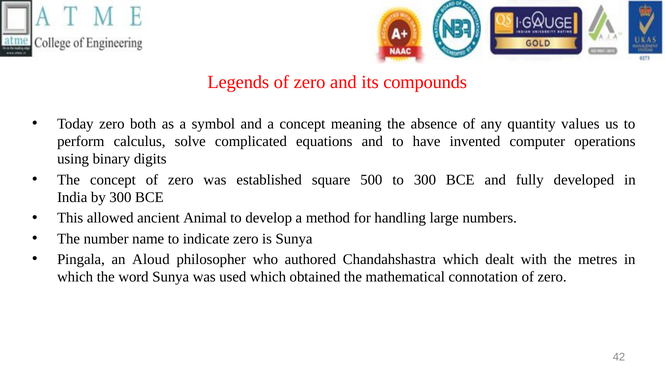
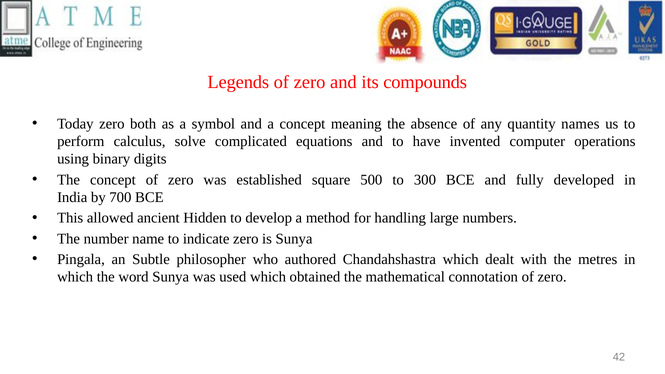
values: values -> names (580, 124)
by 300: 300 -> 700 (120, 198)
Animal: Animal -> Hidden (205, 218)
Aloud: Aloud -> Subtle (151, 259)
